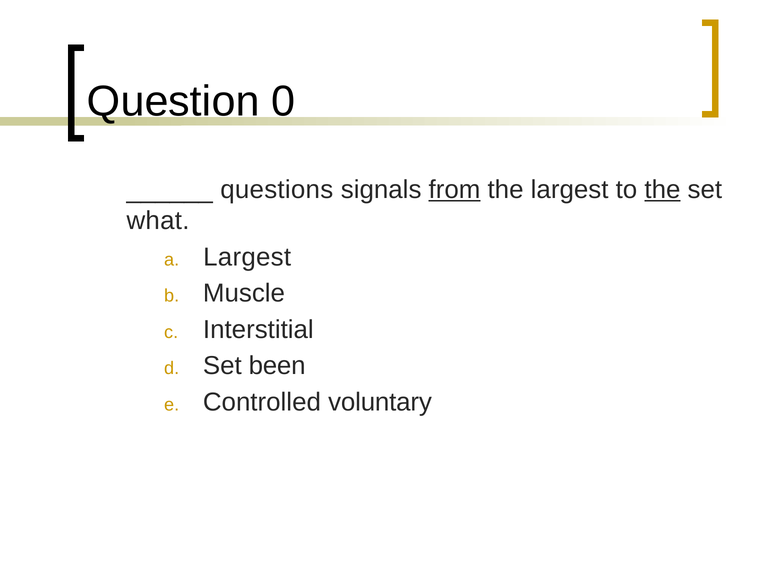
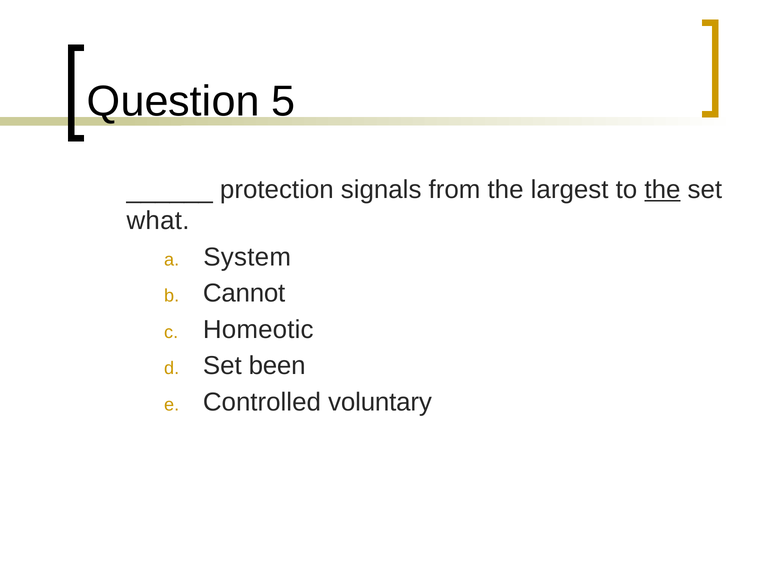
0: 0 -> 5 (283, 102)
questions: questions -> protection (277, 190)
from underline: present -> none (455, 190)
Largest: Largest -> System (247, 257)
Muscle: Muscle -> Cannot (244, 293)
Interstitial: Interstitial -> Homeotic (258, 329)
